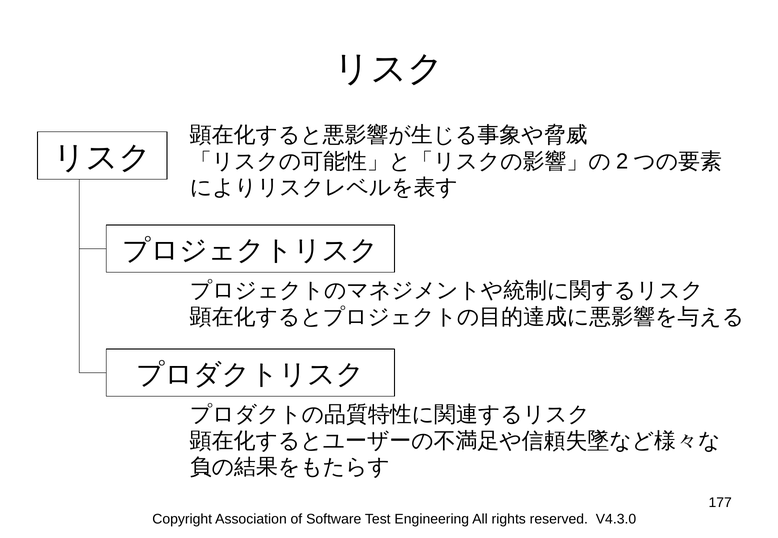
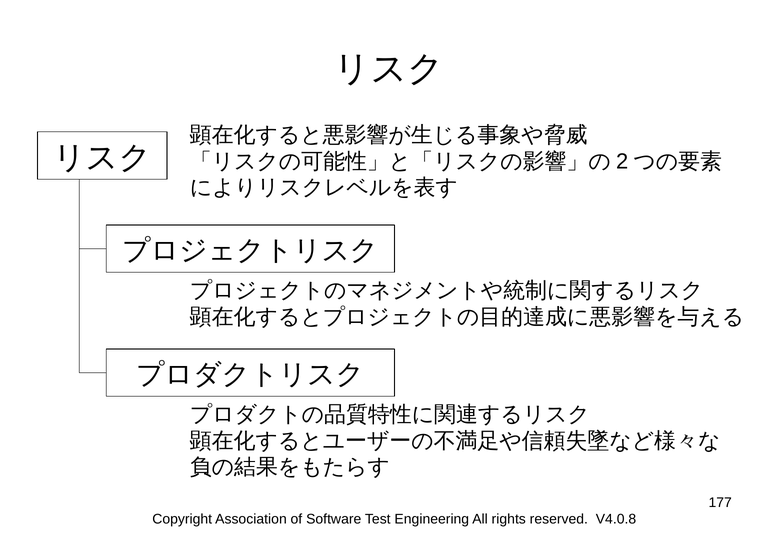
V4.3.0: V4.3.0 -> V4.0.8 (616, 520)
